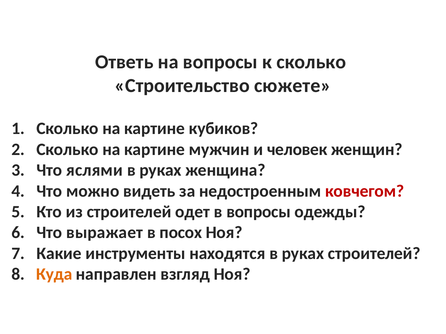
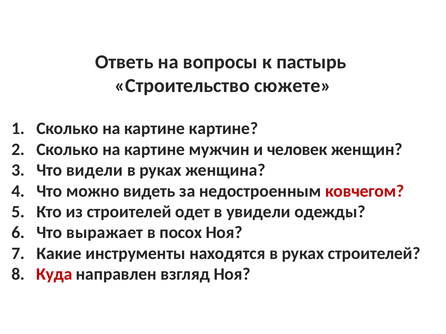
к сколько: сколько -> пастырь (311, 62)
картине кубиков: кубиков -> картине (224, 129)
яслями: яслями -> видели (95, 170)
в вопросы: вопросы -> увидели (258, 212)
Куда colour: orange -> red (54, 275)
